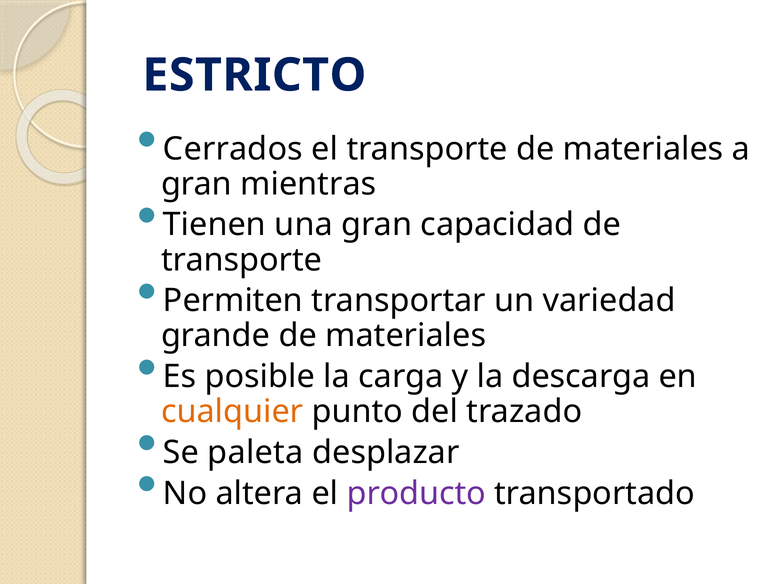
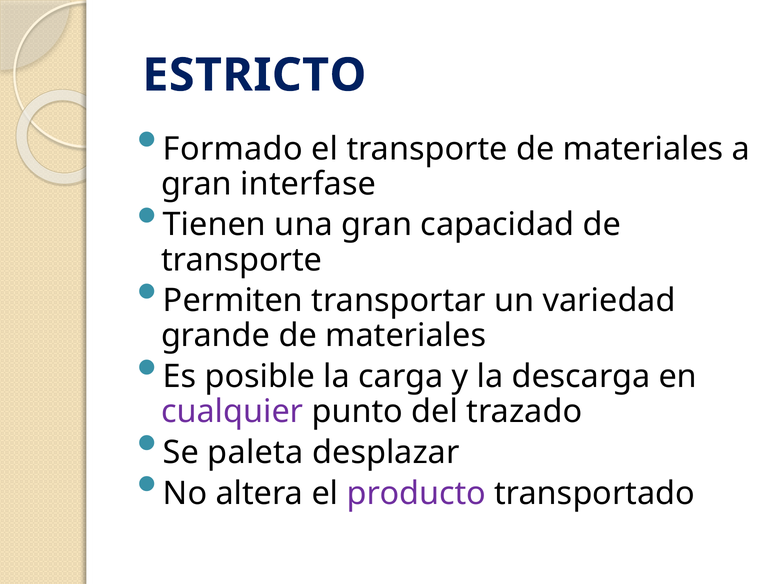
Cerrados: Cerrados -> Formado (233, 149)
mientras: mientras -> interfase (308, 184)
cualquier colour: orange -> purple (232, 412)
